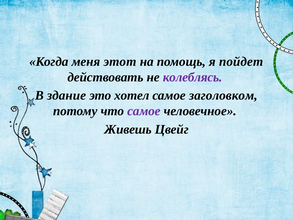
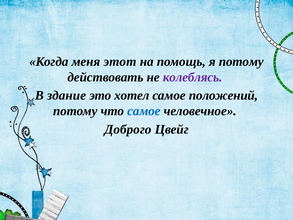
я пойдет: пойдет -> потому (241, 61)
заголовком: заголовком -> положений (223, 95)
самое colour: purple -> blue (144, 111)
Живешь: Живешь -> Доброго (128, 129)
